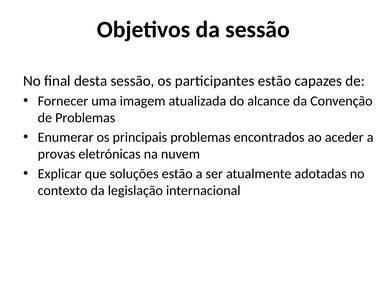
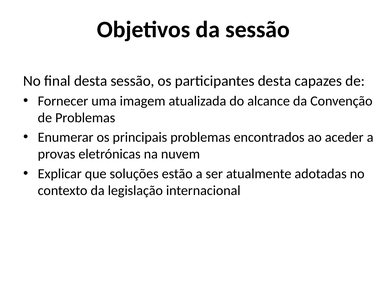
participantes estão: estão -> desta (275, 81)
